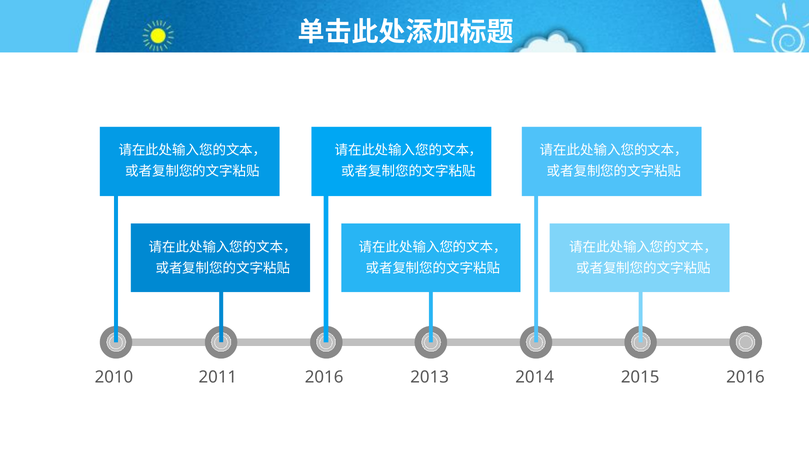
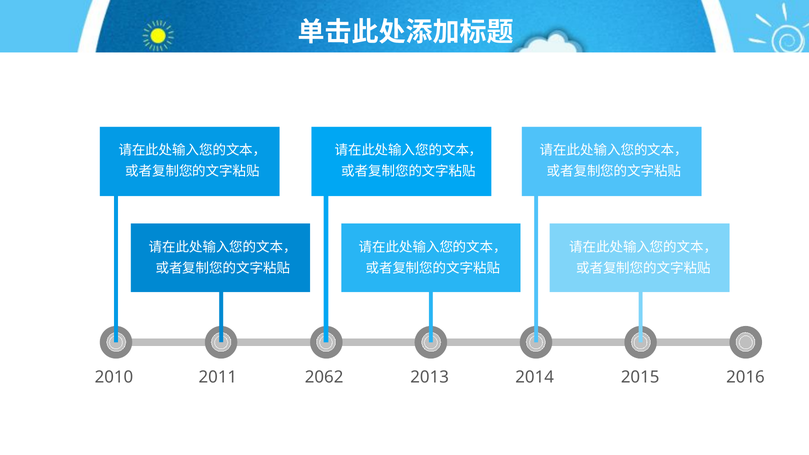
2011 2016: 2016 -> 2062 (324, 377)
